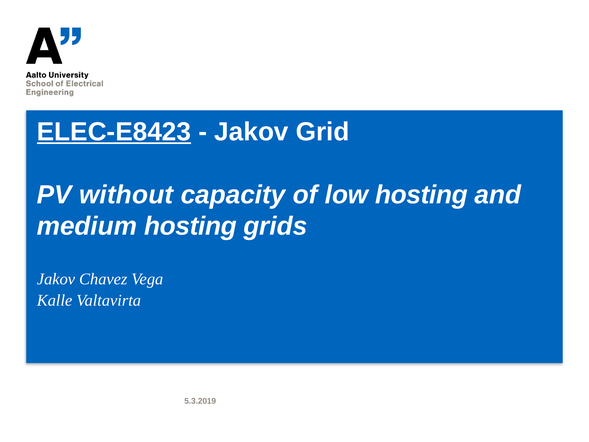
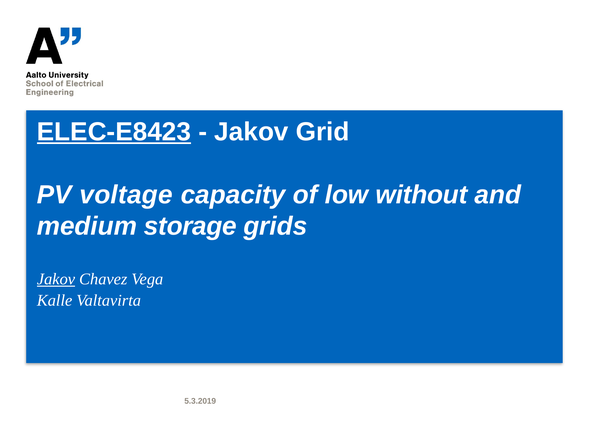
without: without -> voltage (126, 195)
low hosting: hosting -> without (422, 195)
medium hosting: hosting -> storage (190, 226)
Jakov underline: none -> present (56, 279)
